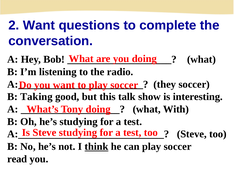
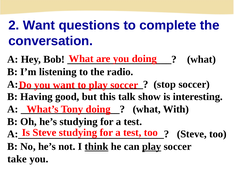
they: they -> stop (165, 85)
Taking: Taking -> Having (36, 97)
play underline: none -> present (152, 147)
read: read -> take (17, 159)
